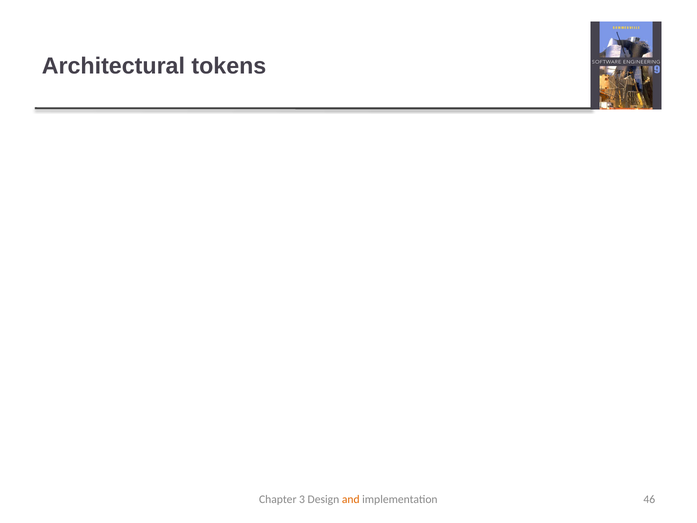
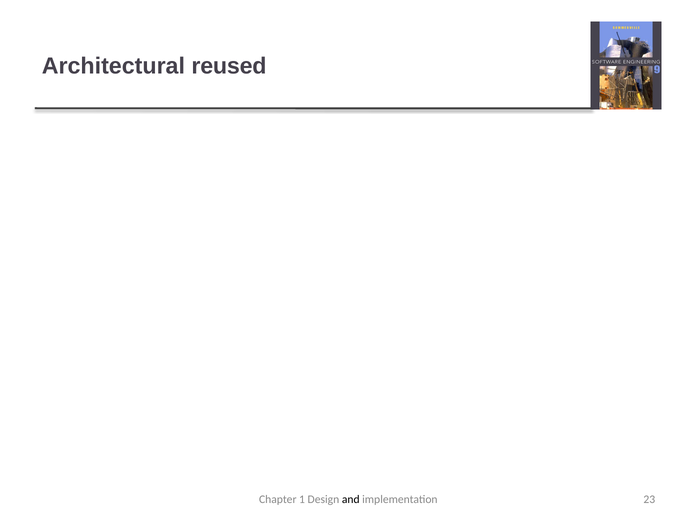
tokens: tokens -> reused (229, 66)
3: 3 -> 1 (302, 499)
and colour: orange -> black (351, 499)
46: 46 -> 23 (649, 499)
